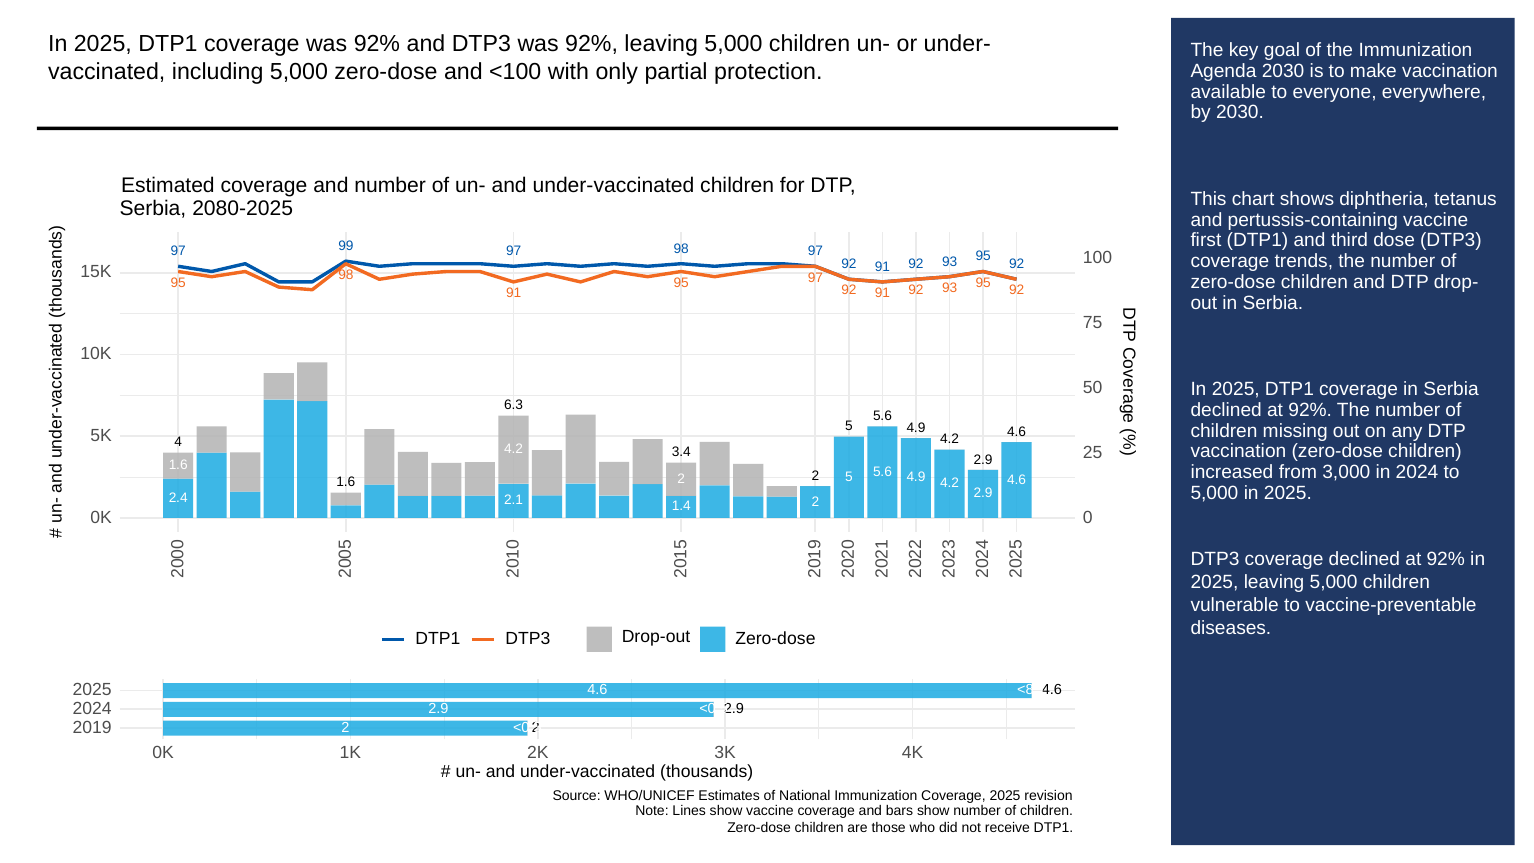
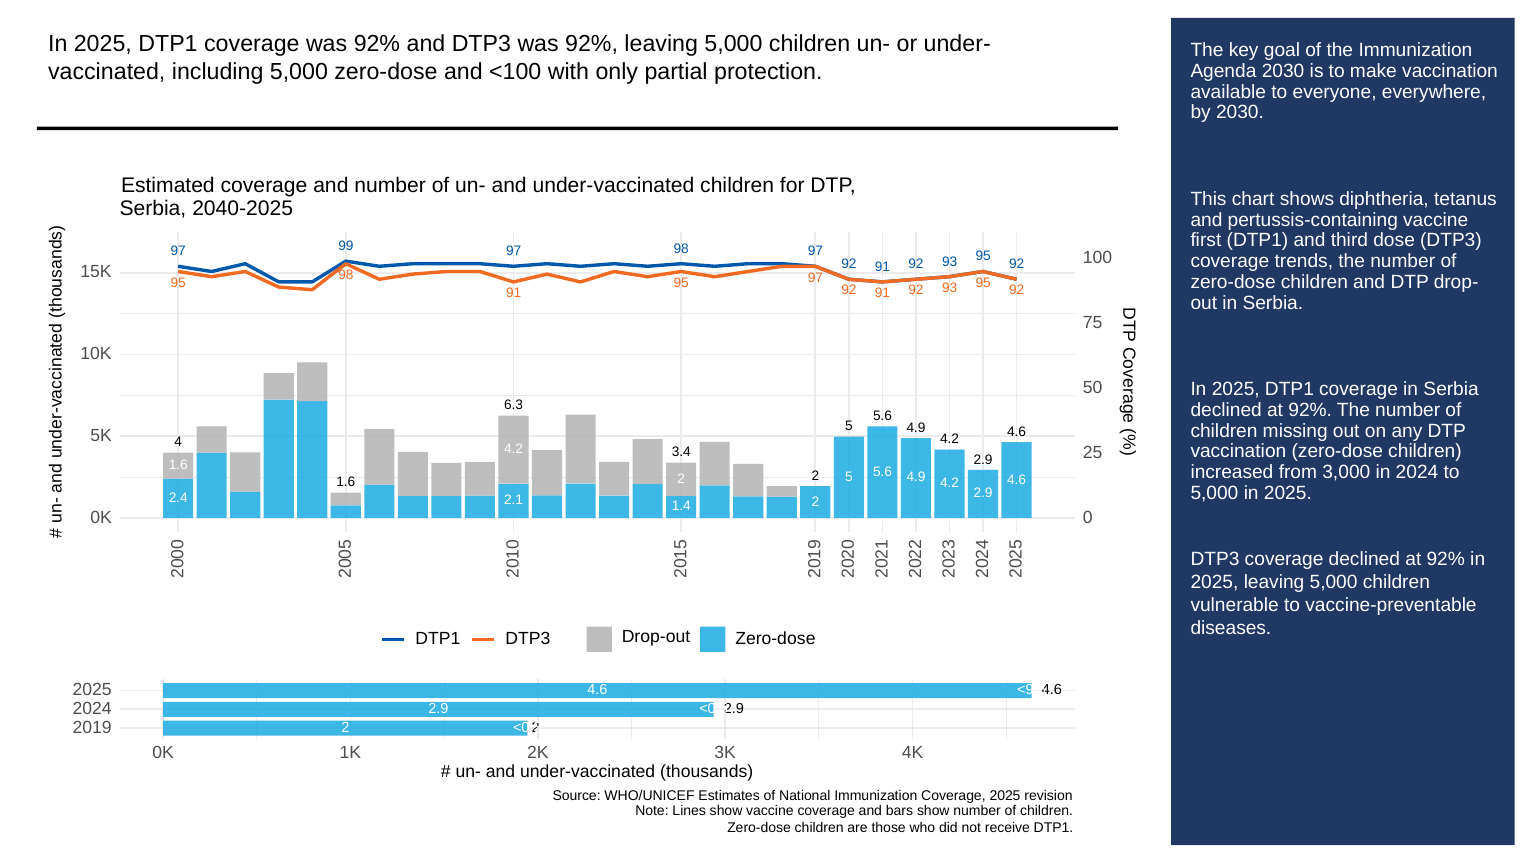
2080-2025: 2080-2025 -> 2040-2025 (243, 209)
<8.1: <8.1 -> <9.5 (1032, 690)
